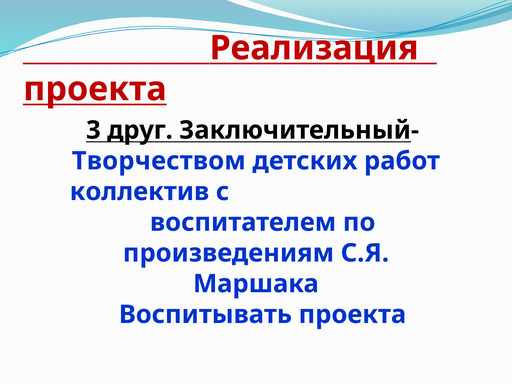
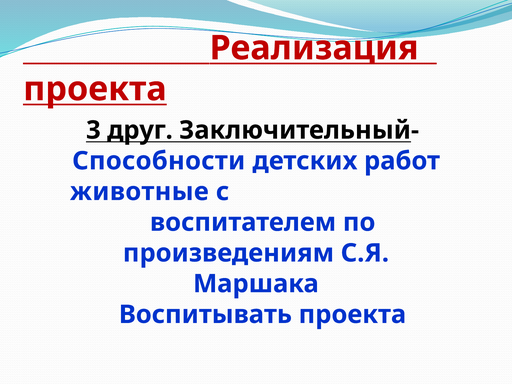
Творчеством: Творчеством -> Способности (159, 161)
коллектив: коллектив -> животные (139, 192)
